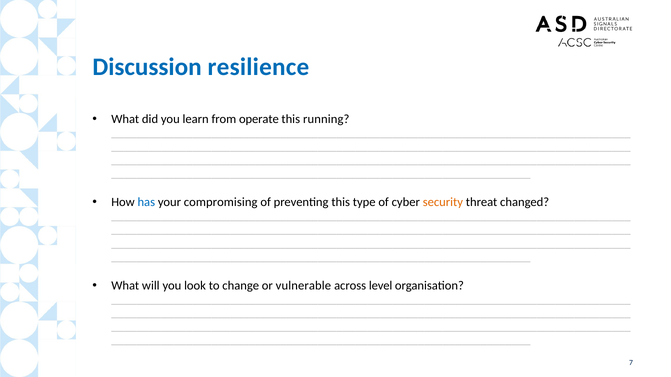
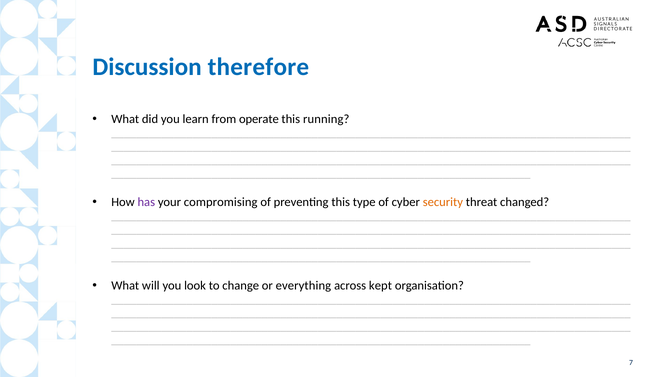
resilience: resilience -> therefore (258, 67)
has colour: blue -> purple (146, 202)
vulnerable: vulnerable -> everything (303, 286)
level: level -> kept (380, 286)
